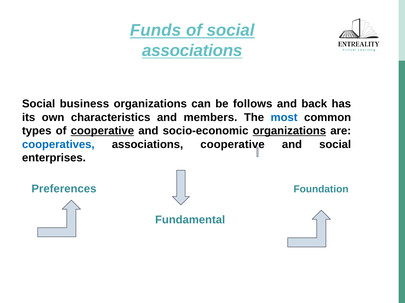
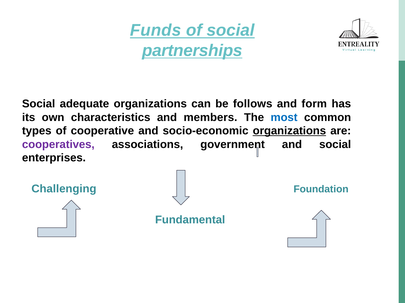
associations: associations -> partnerships (192, 51)
business: business -> adequate (84, 104)
back: back -> form (314, 104)
cooperative underline: present -> none (102, 131)
cooperatives colour: blue -> purple (58, 145)
associations cooperative: cooperative -> government (233, 145)
Preferences: Preferences -> Challenging (64, 189)
